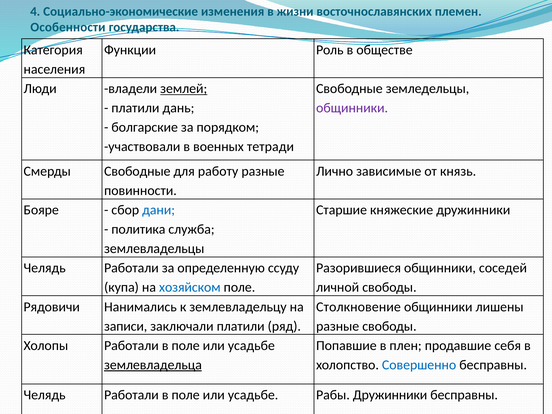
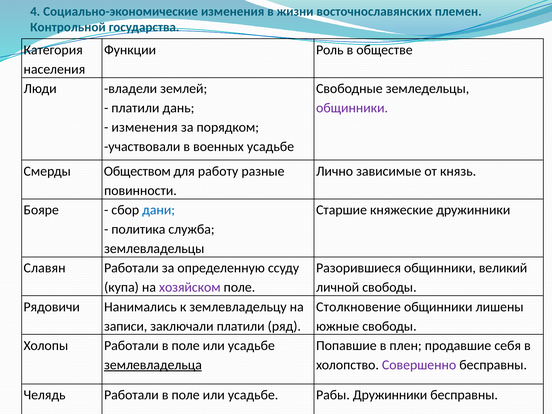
Особенности: Особенности -> Контрольной (68, 27)
землей underline: present -> none (184, 89)
болгарские: болгарские -> изменения (145, 127)
военных тетради: тетради -> усадьбе (270, 147)
Смерды Свободные: Свободные -> Обществом (137, 171)
Челядь: Челядь -> Славян (45, 268)
соседей: соседей -> великий (503, 268)
хозяйском colour: blue -> purple (190, 287)
разные: разные -> южные (338, 326)
Совершенно colour: blue -> purple (419, 365)
